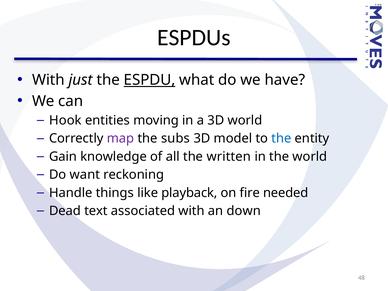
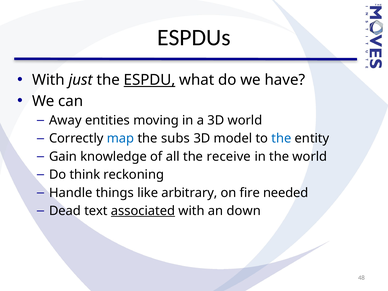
Hook: Hook -> Away (65, 120)
map colour: purple -> blue (121, 138)
written: written -> receive (229, 157)
want: want -> think (85, 175)
playback: playback -> arbitrary (189, 193)
associated underline: none -> present (143, 211)
